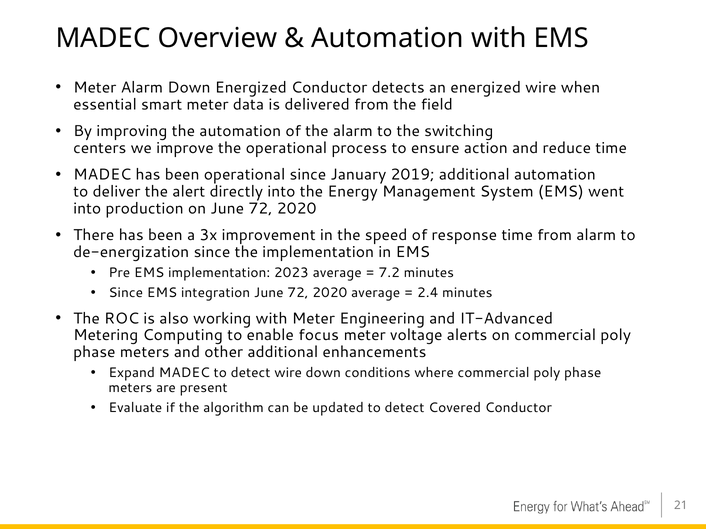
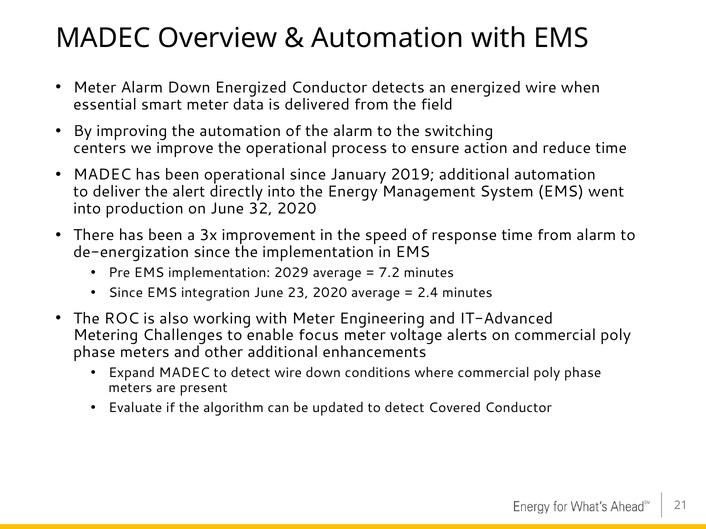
on June 72: 72 -> 32 (260, 209)
2023: 2023 -> 2029 (291, 273)
integration June 72: 72 -> 23 (298, 293)
Computing: Computing -> Challenges (183, 336)
